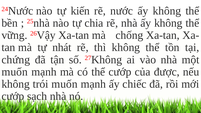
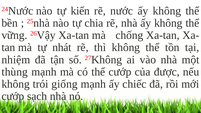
chứng: chứng -> nhiệm (16, 60)
muốn: muốn -> thùng (15, 72)
trói muốn: muốn -> giống (65, 84)
